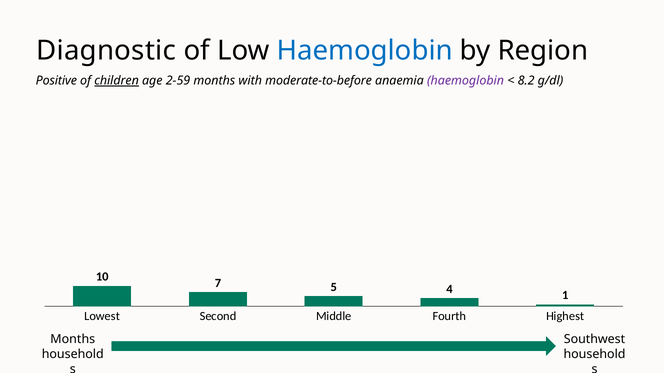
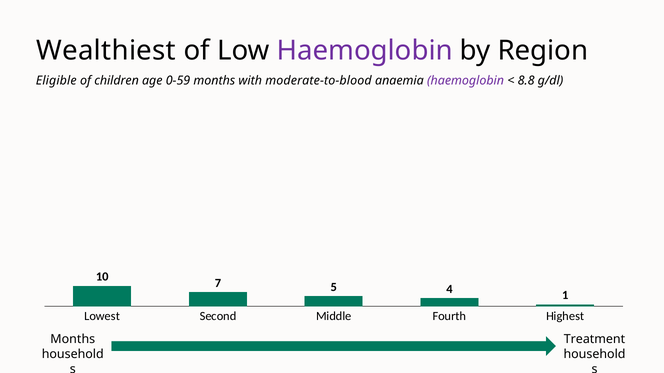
Diagnostic: Diagnostic -> Wealthiest (106, 51)
Haemoglobin colour: blue -> purple (365, 51)
Positive: Positive -> Eligible (56, 81)
children underline: present -> none (117, 81)
2-59: 2-59 -> 0-59 (178, 81)
moderate-to-before: moderate-to-before -> moderate-to-blood (318, 81)
8.2: 8.2 -> 8.8 (526, 81)
Southwest: Southwest -> Treatment (594, 340)
